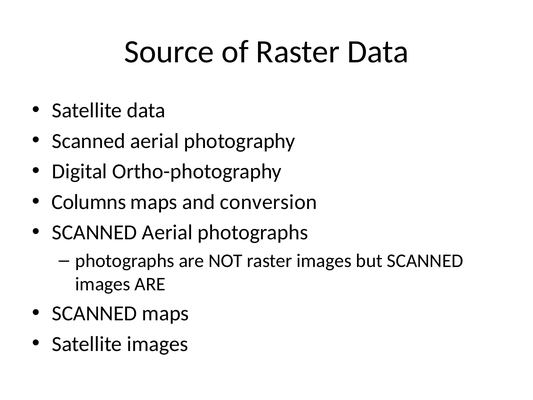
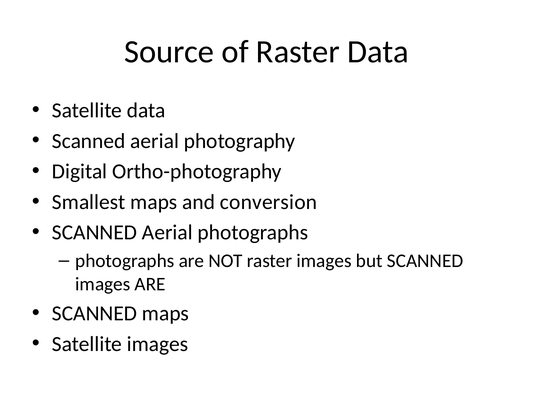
Columns: Columns -> Smallest (89, 202)
